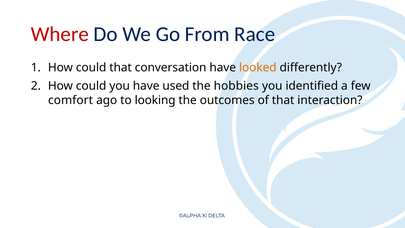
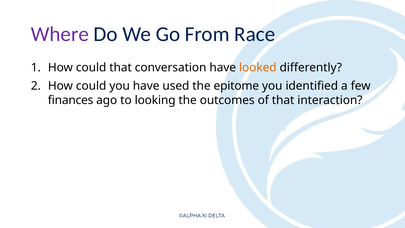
Where colour: red -> purple (60, 34)
hobbies: hobbies -> epitome (236, 86)
comfort: comfort -> finances (71, 100)
